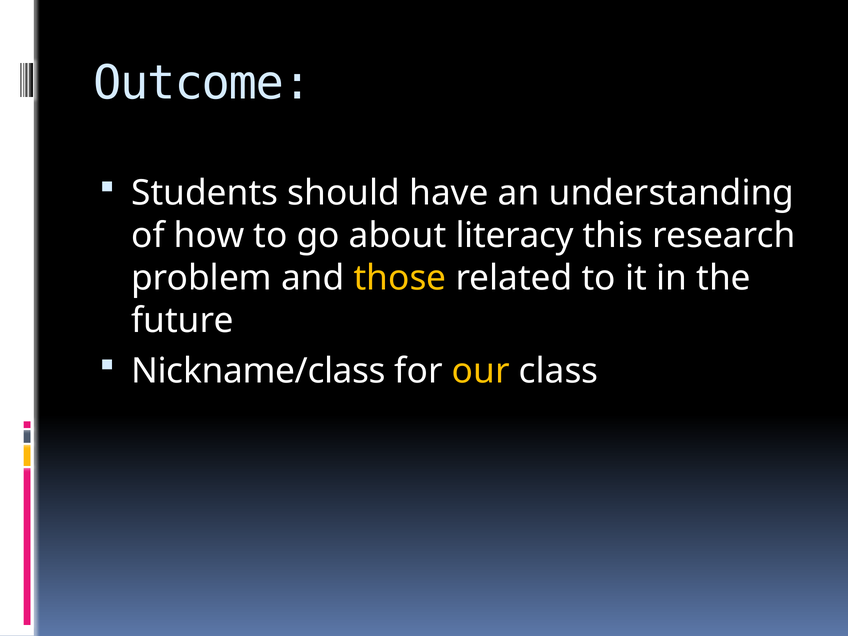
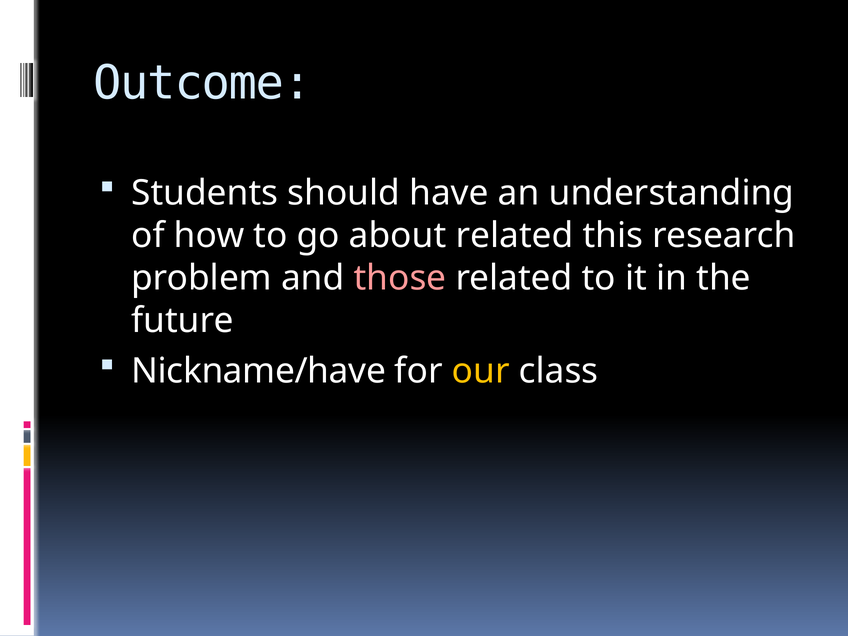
about literacy: literacy -> related (515, 236)
those colour: yellow -> pink (400, 278)
Nickname/class: Nickname/class -> Nickname/have (259, 371)
